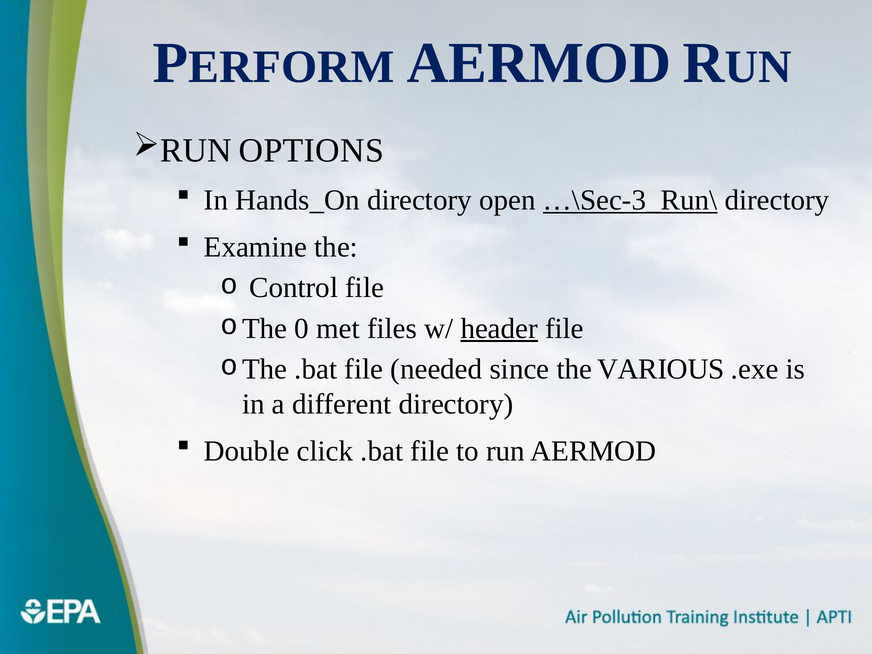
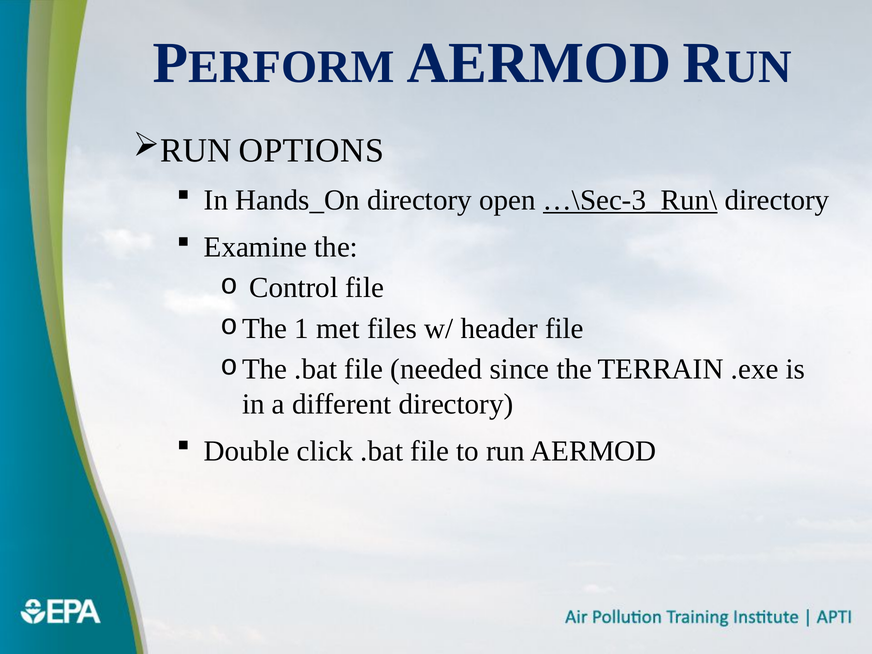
0: 0 -> 1 (302, 329)
header underline: present -> none (499, 329)
VARIOUS: VARIOUS -> TERRAIN (661, 369)
